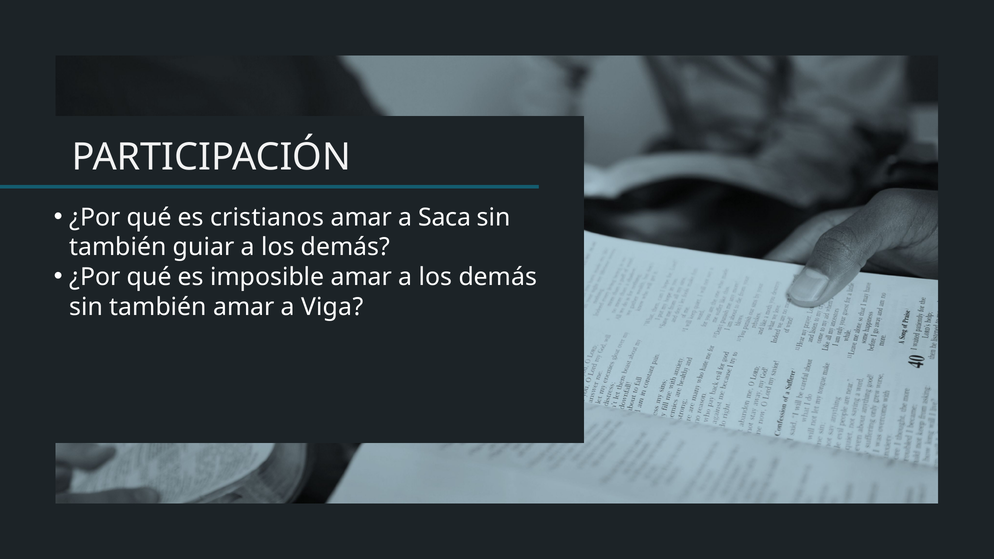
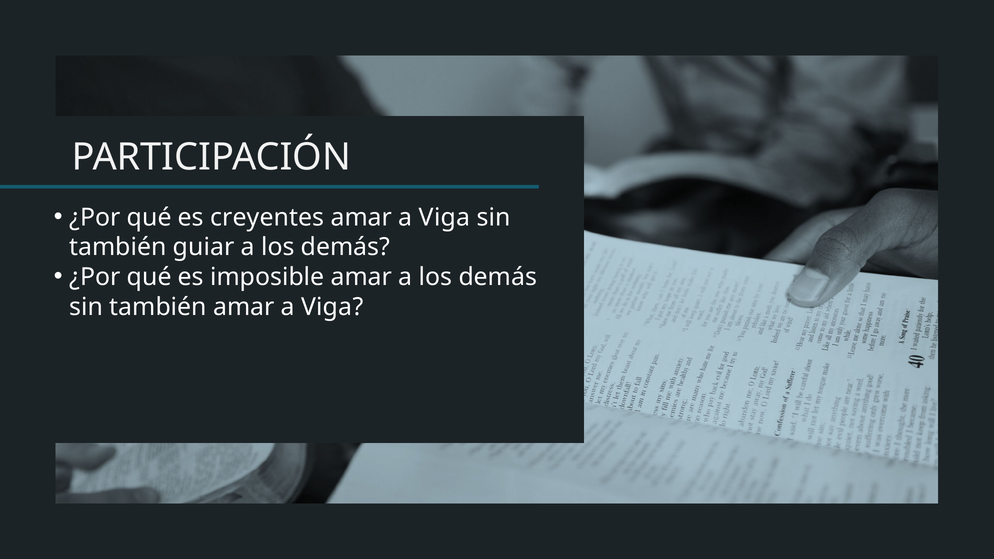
cristianos: cristianos -> creyentes (267, 218)
Saca: Saca -> Viga (444, 218)
